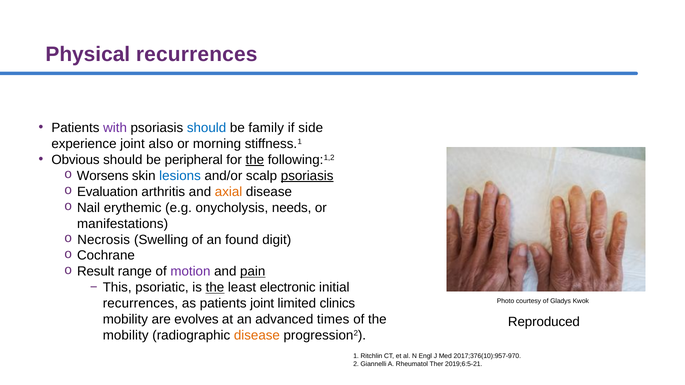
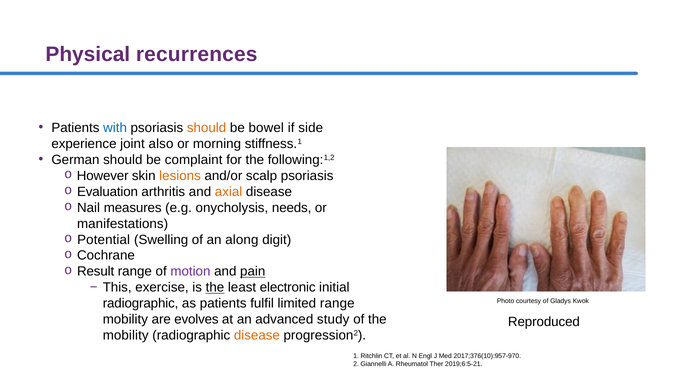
with colour: purple -> blue (115, 128)
should colour: blue -> orange (207, 128)
family: family -> bowel (266, 128)
Obvious: Obvious -> German (75, 160)
peripheral: peripheral -> complaint (194, 160)
the underline: present -> none (255, 160)
Worsens: Worsens -> However (103, 176)
lesions colour: blue -> orange (180, 176)
psoriasis underline: present -> none (307, 176)
erythemic: erythemic -> measures (133, 208)
Necrosis: Necrosis -> Potential (104, 240)
found: found -> along (242, 240)
psoriatic: psoriatic -> exercise (162, 288)
recurrences: recurrences -> radiographic (141, 304)
patients joint: joint -> fulfil (262, 304)
limited clinics: clinics -> range (337, 304)
times: times -> study (333, 320)
